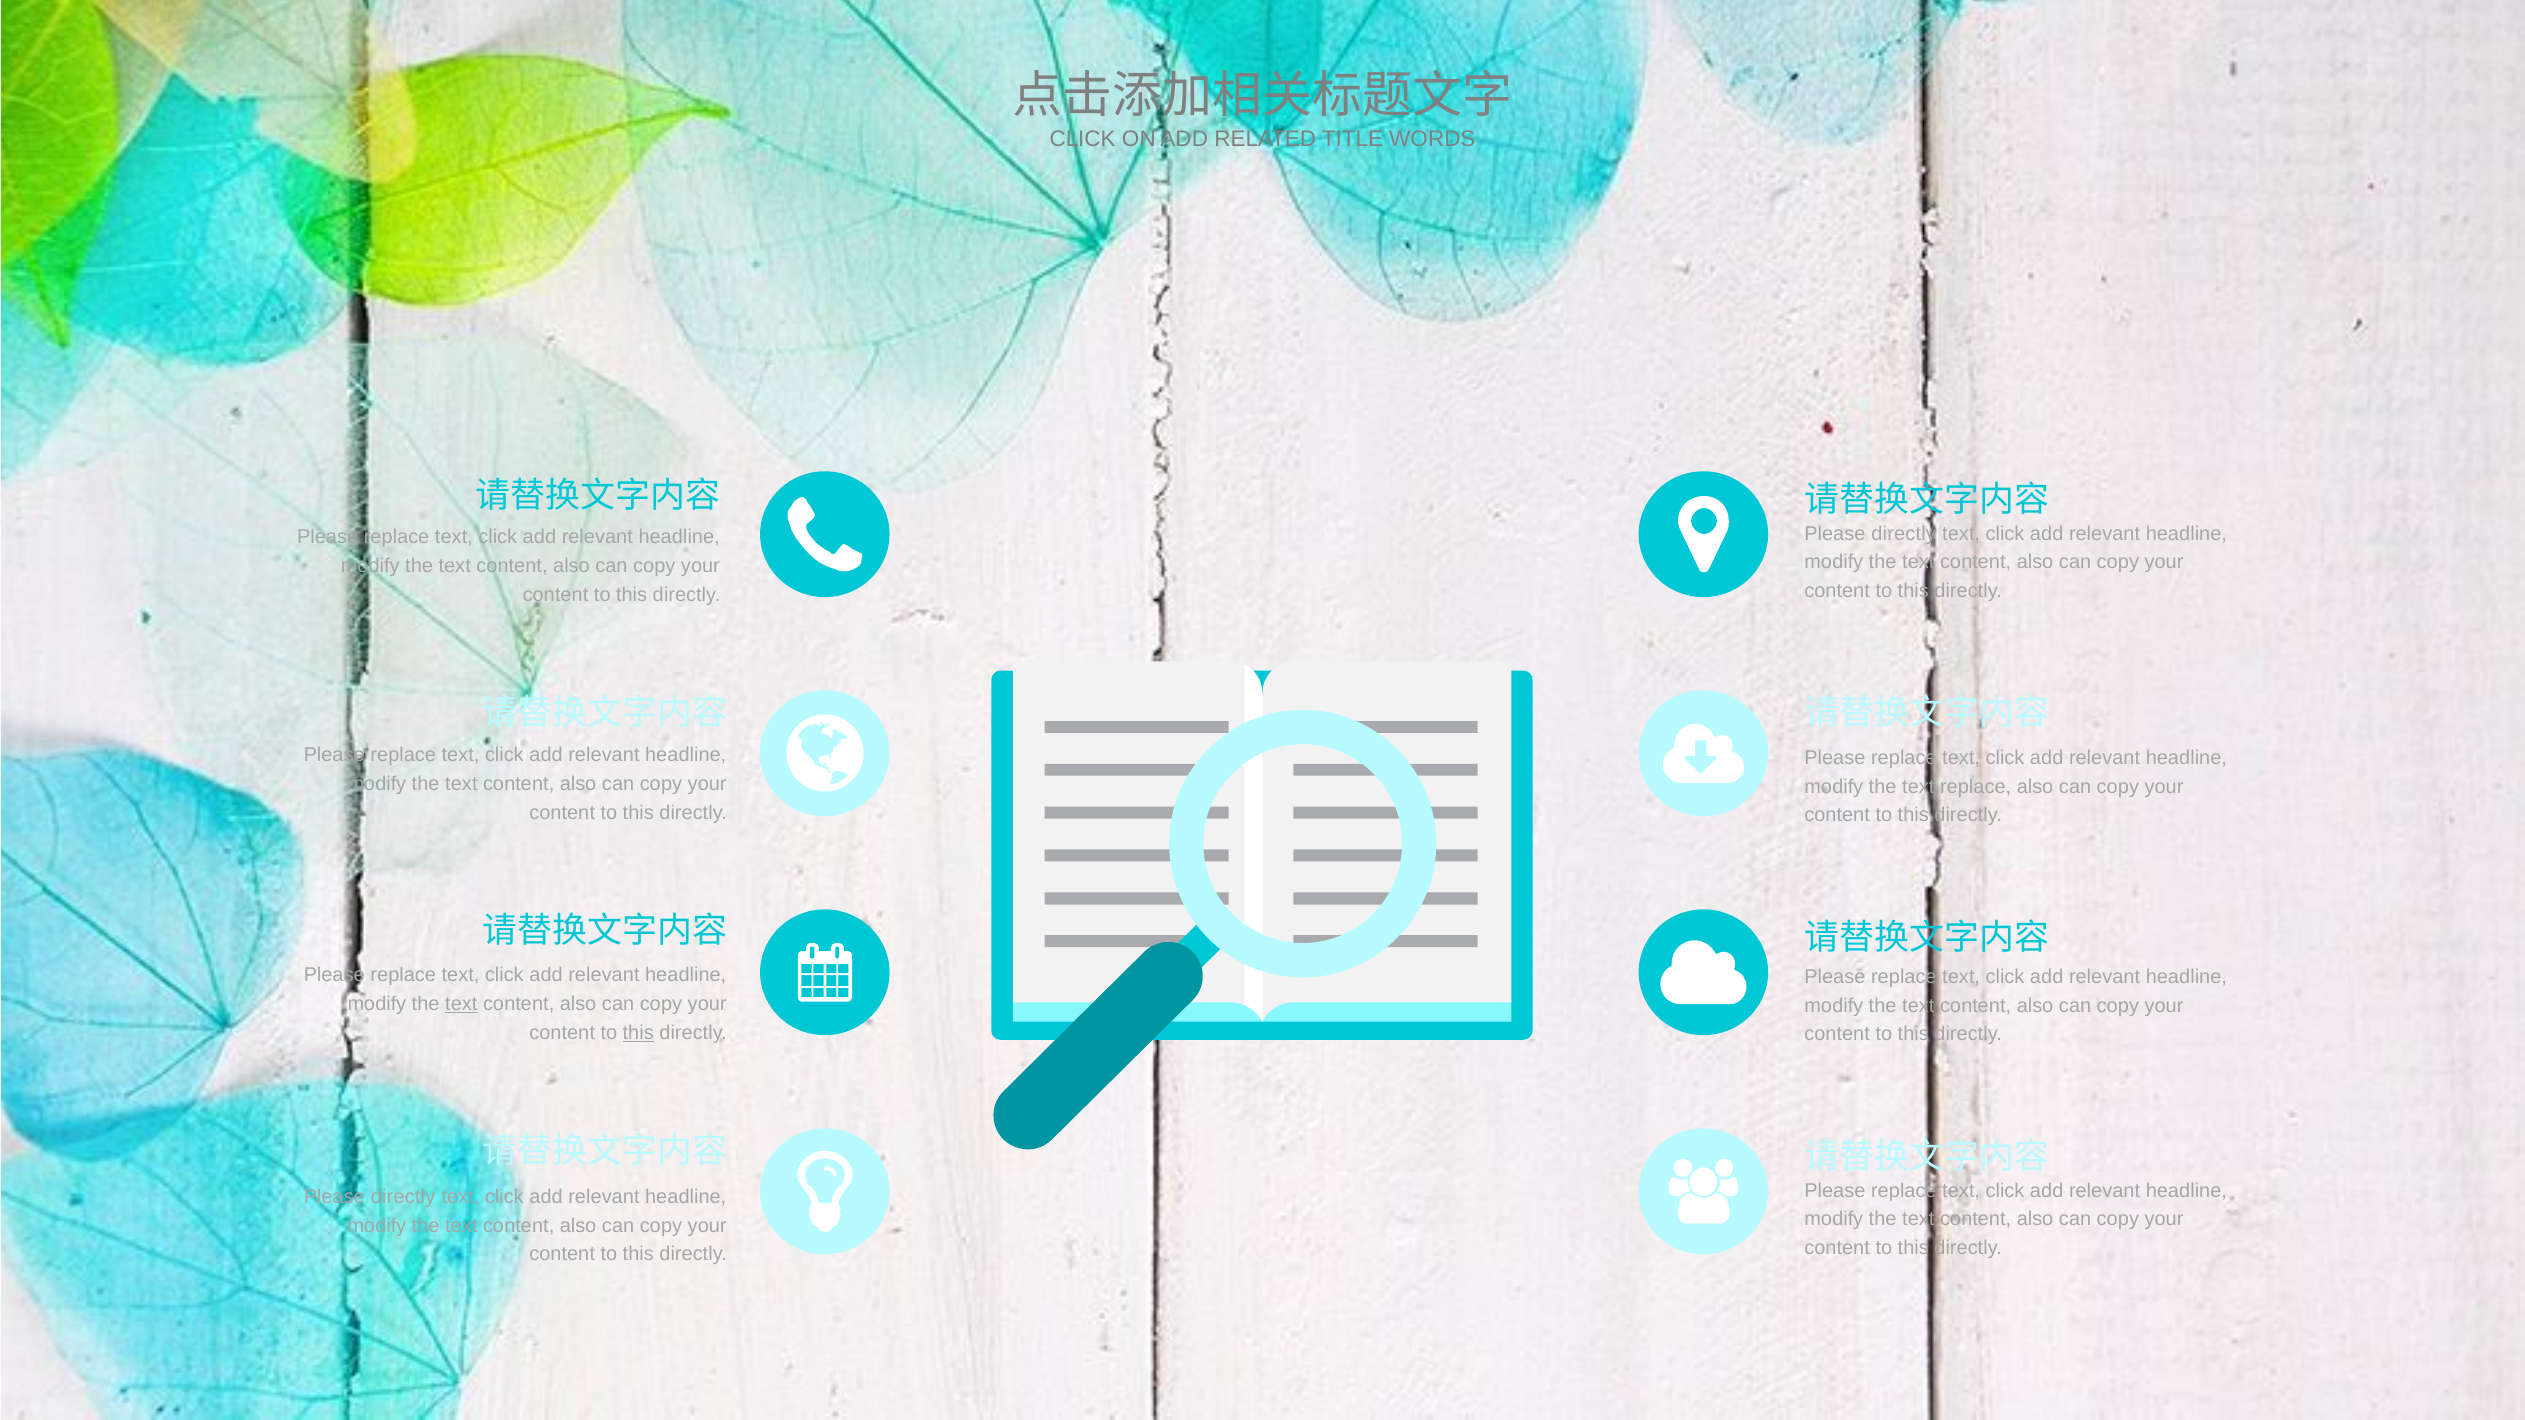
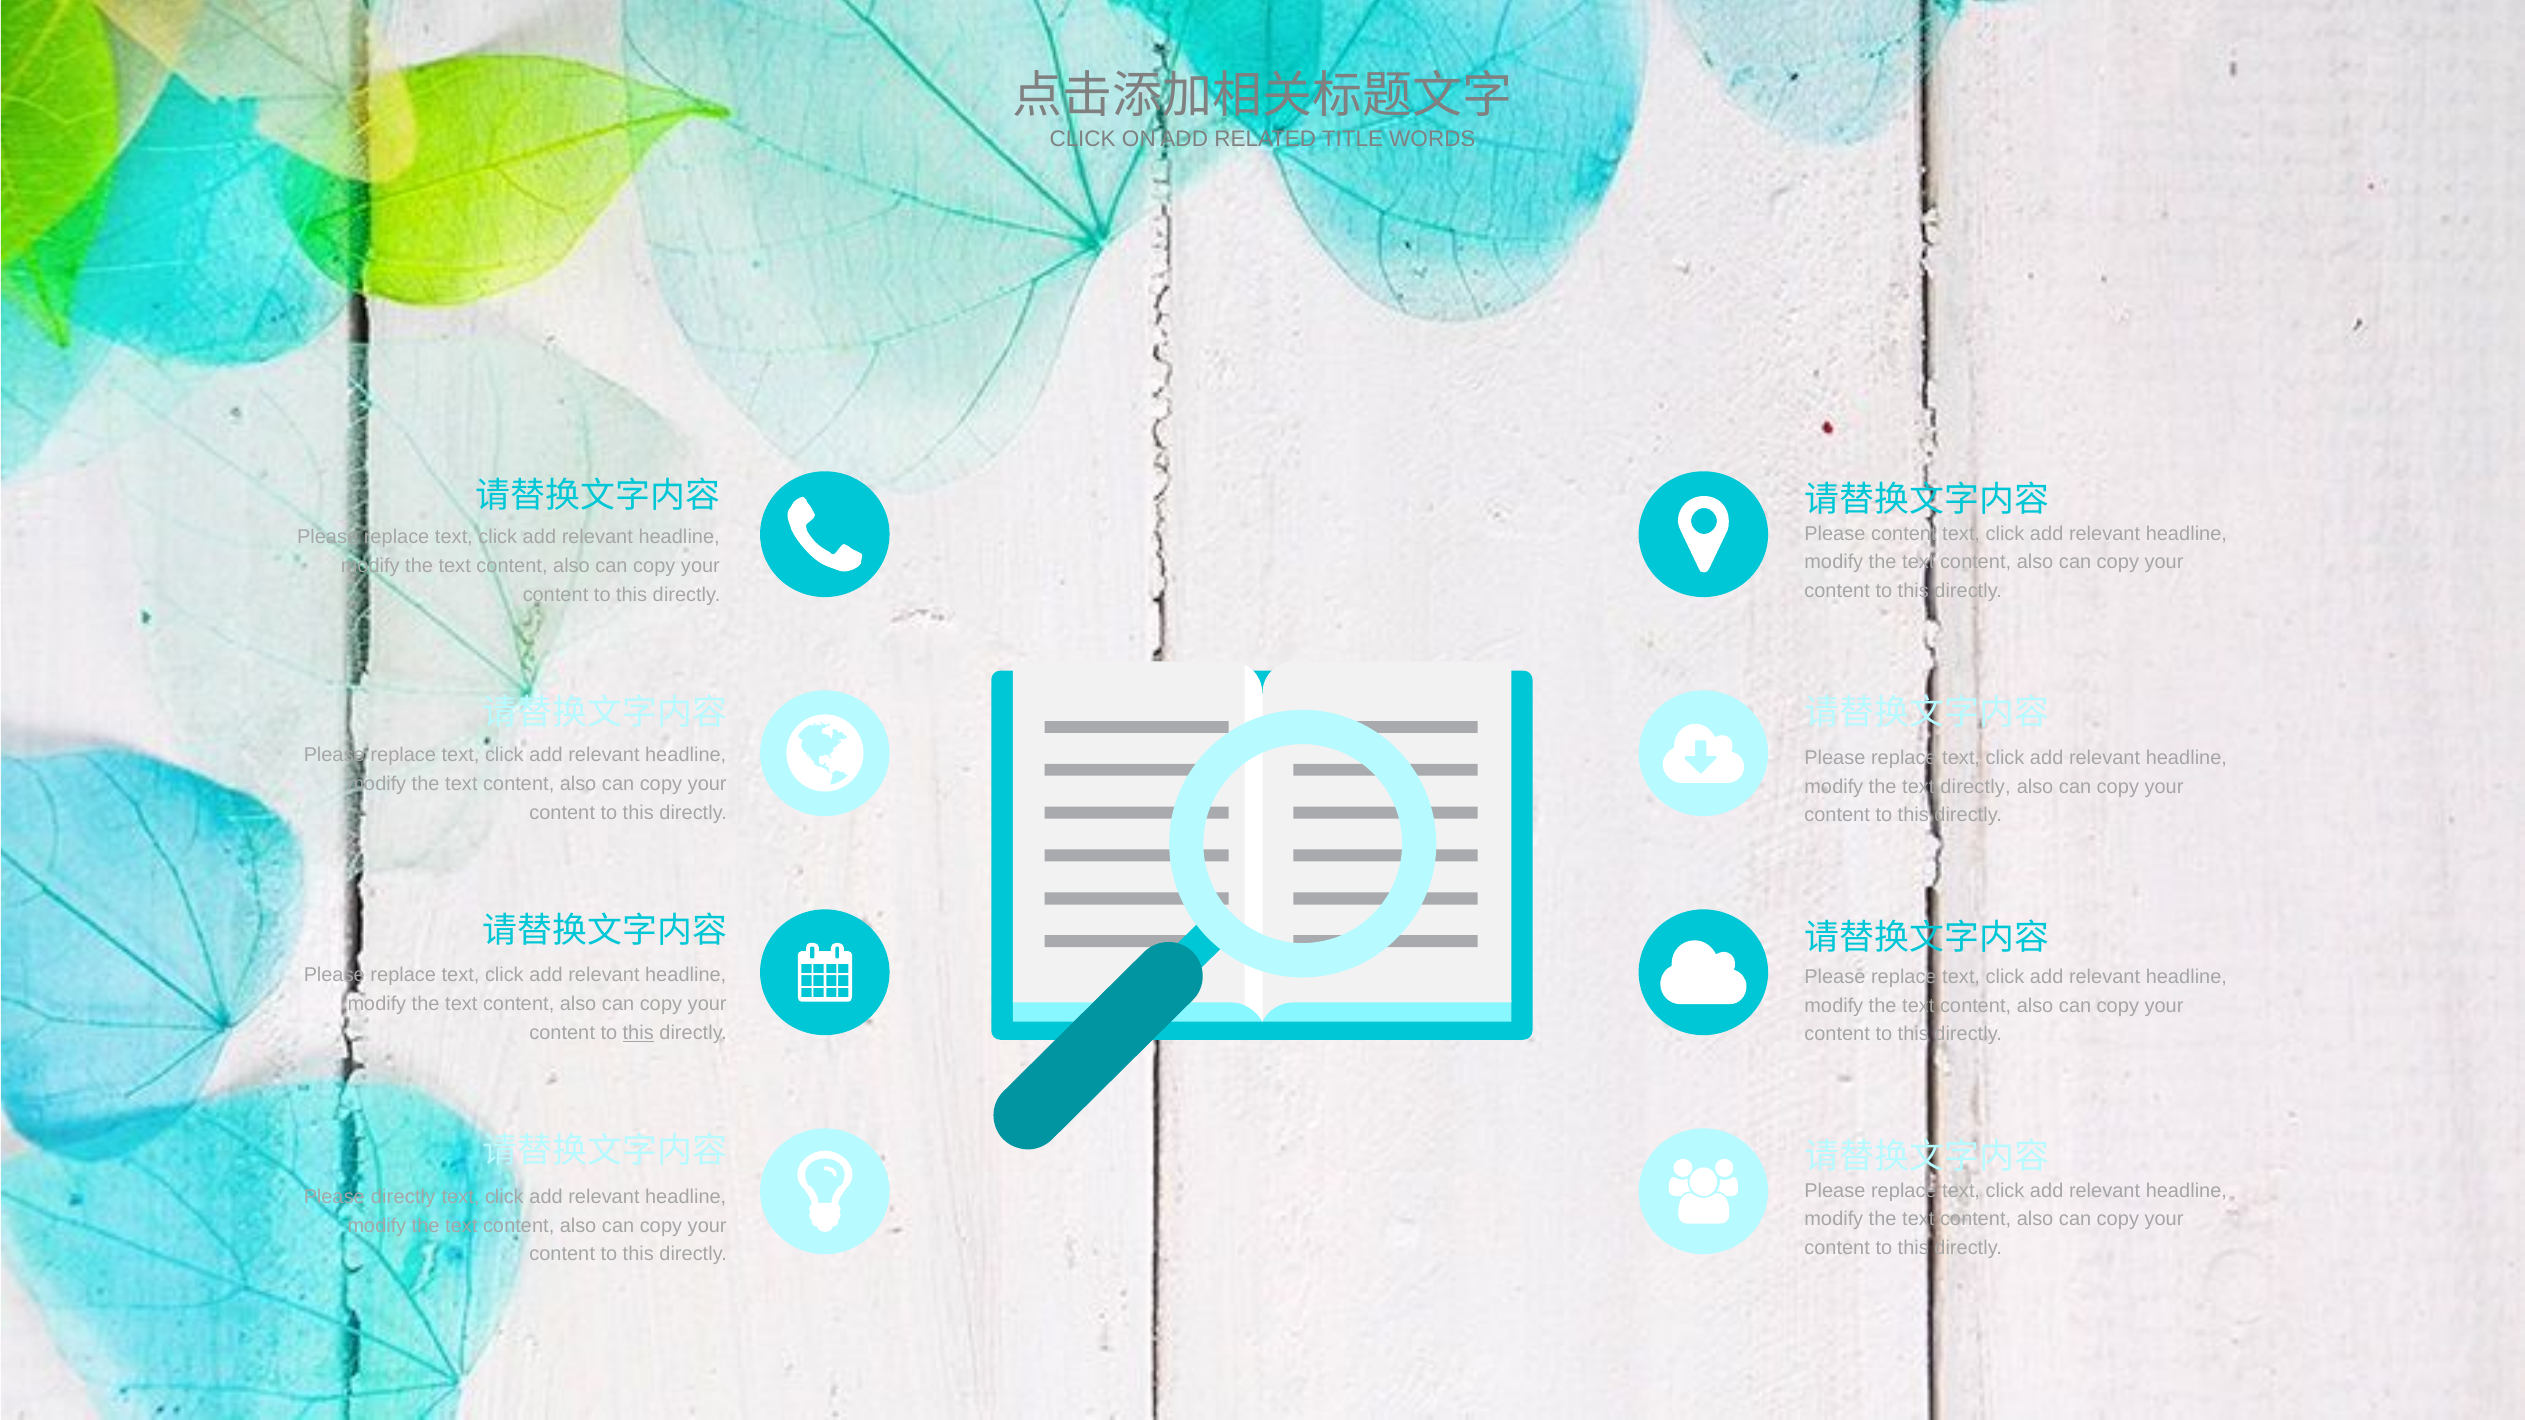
directly: directly -> content (1904, 534)
text replace: replace -> directly (1976, 787)
text underline: present -> none (461, 1004)
